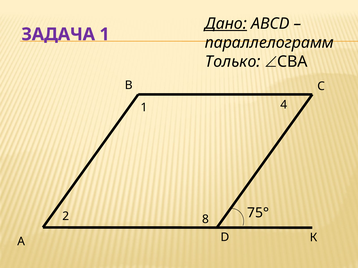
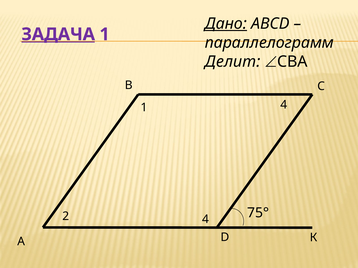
ЗАДАЧА underline: none -> present (58, 34)
Только: Только -> Делит (233, 62)
2 8: 8 -> 4 (206, 220)
